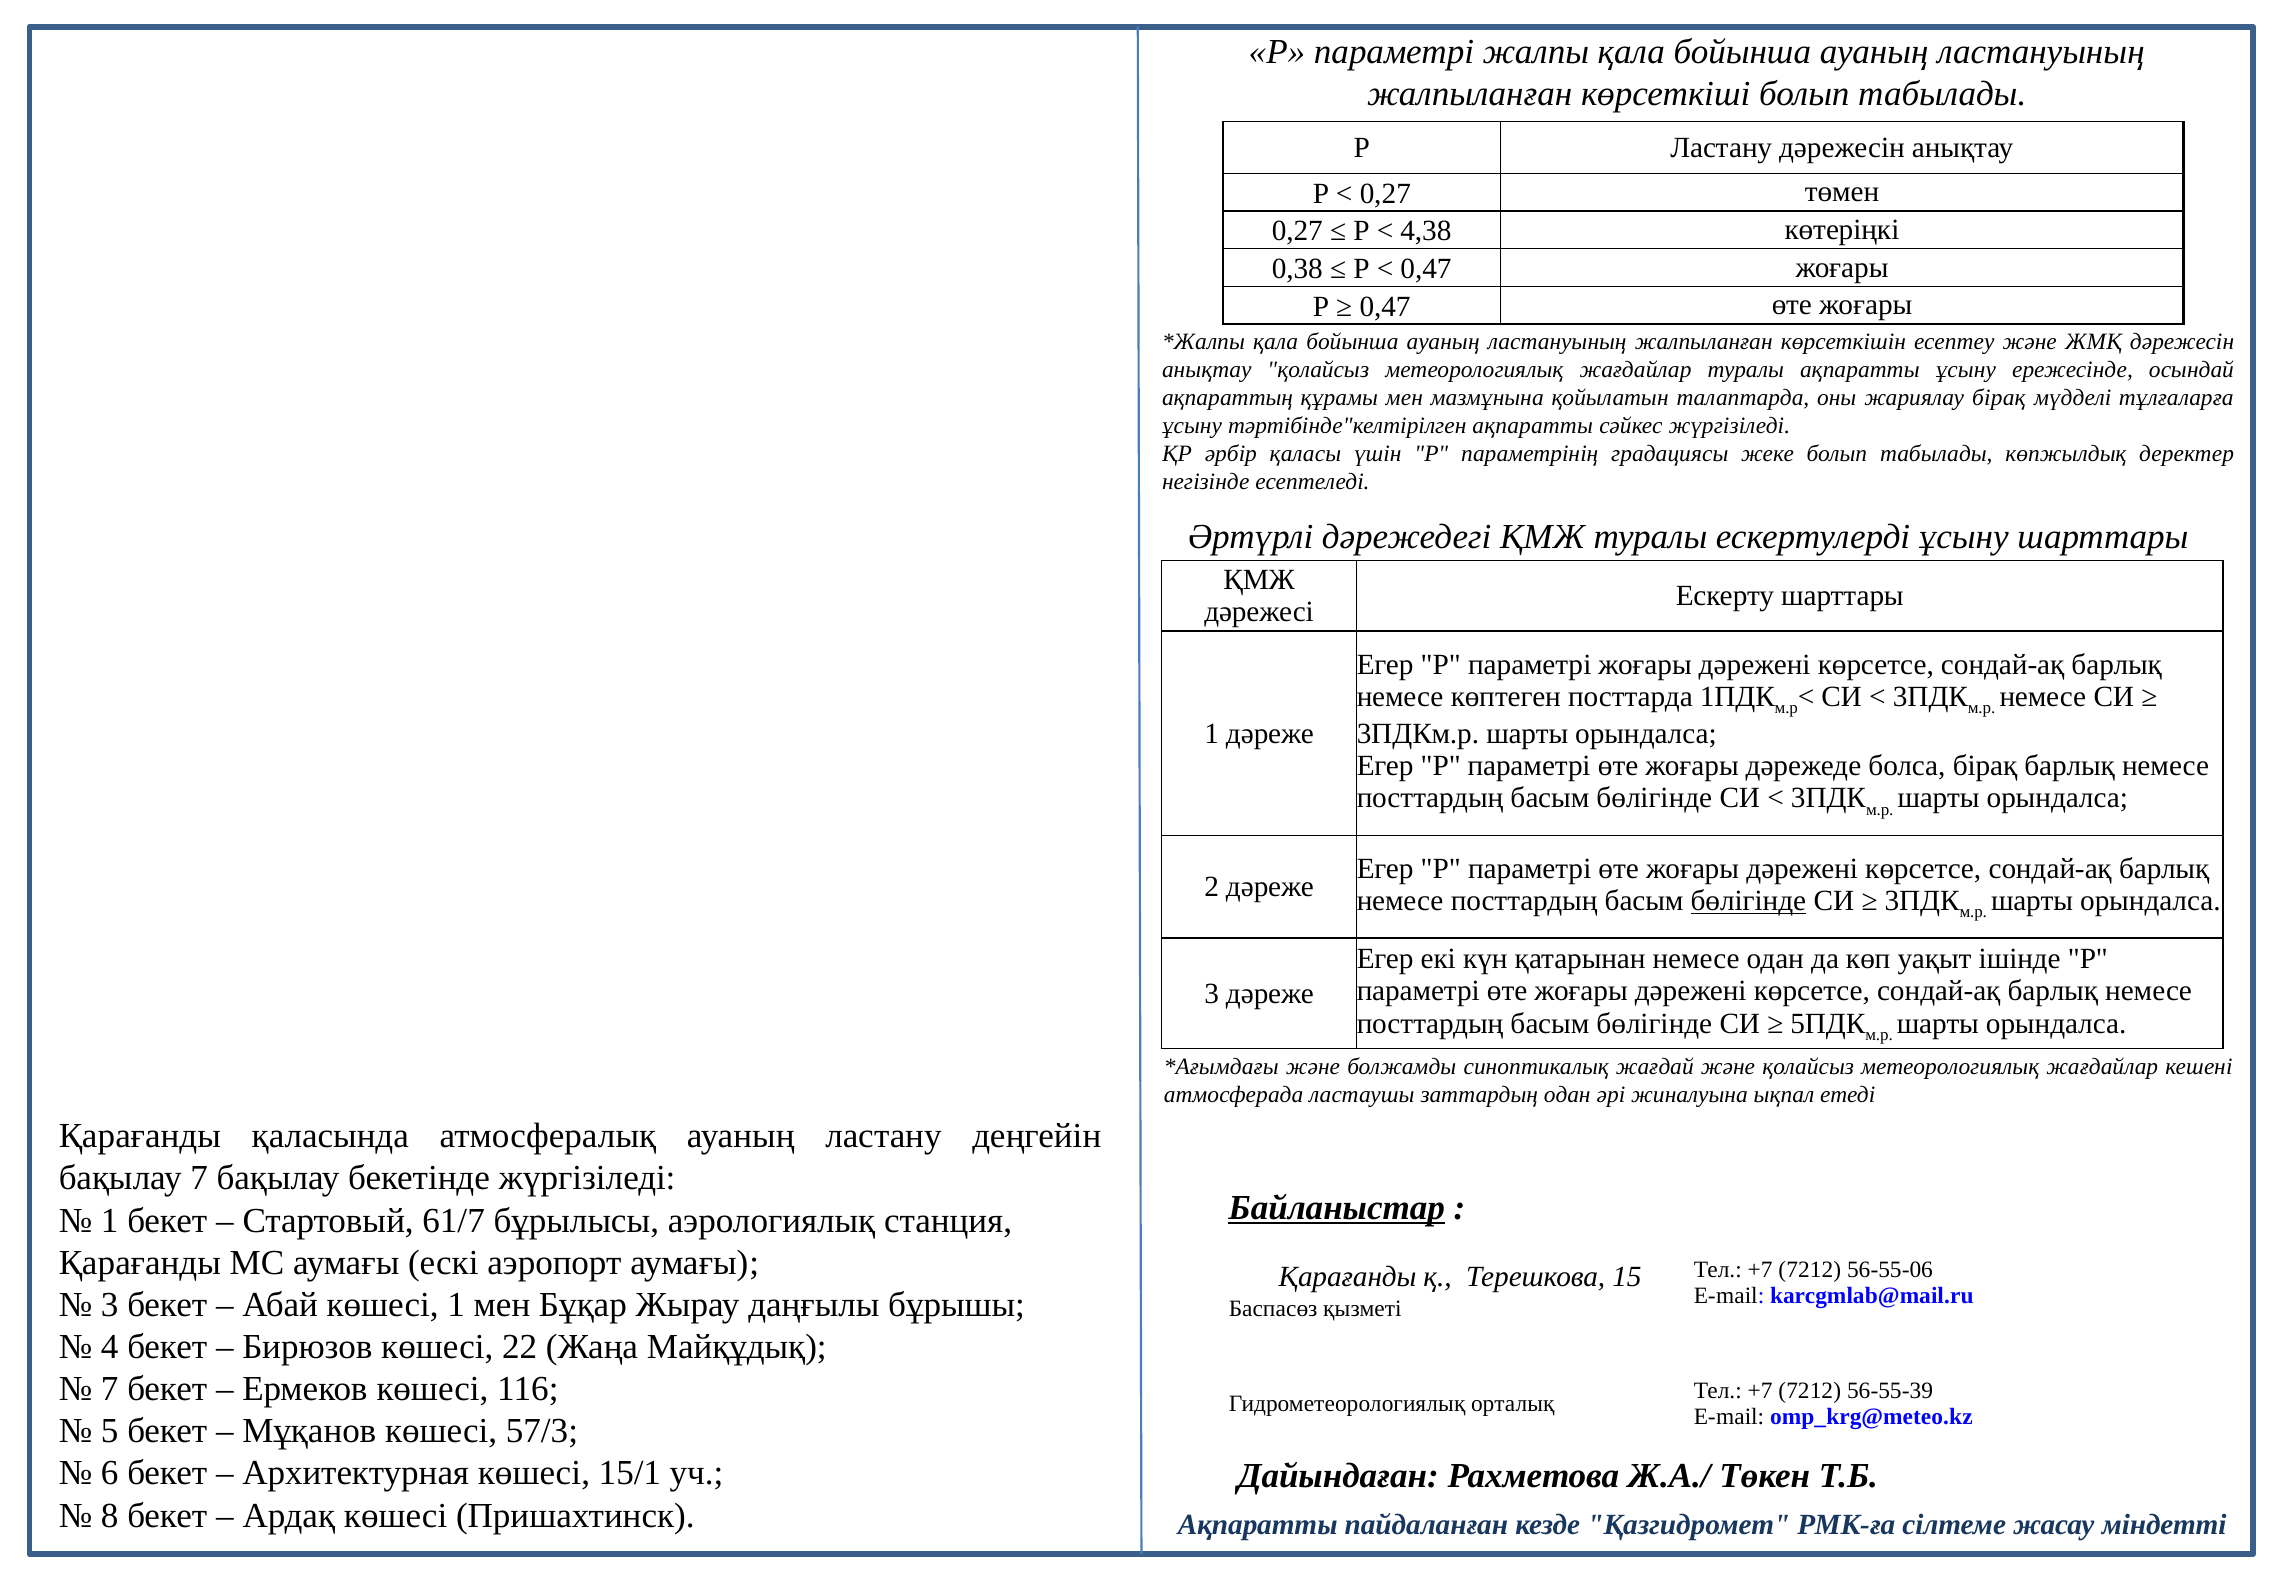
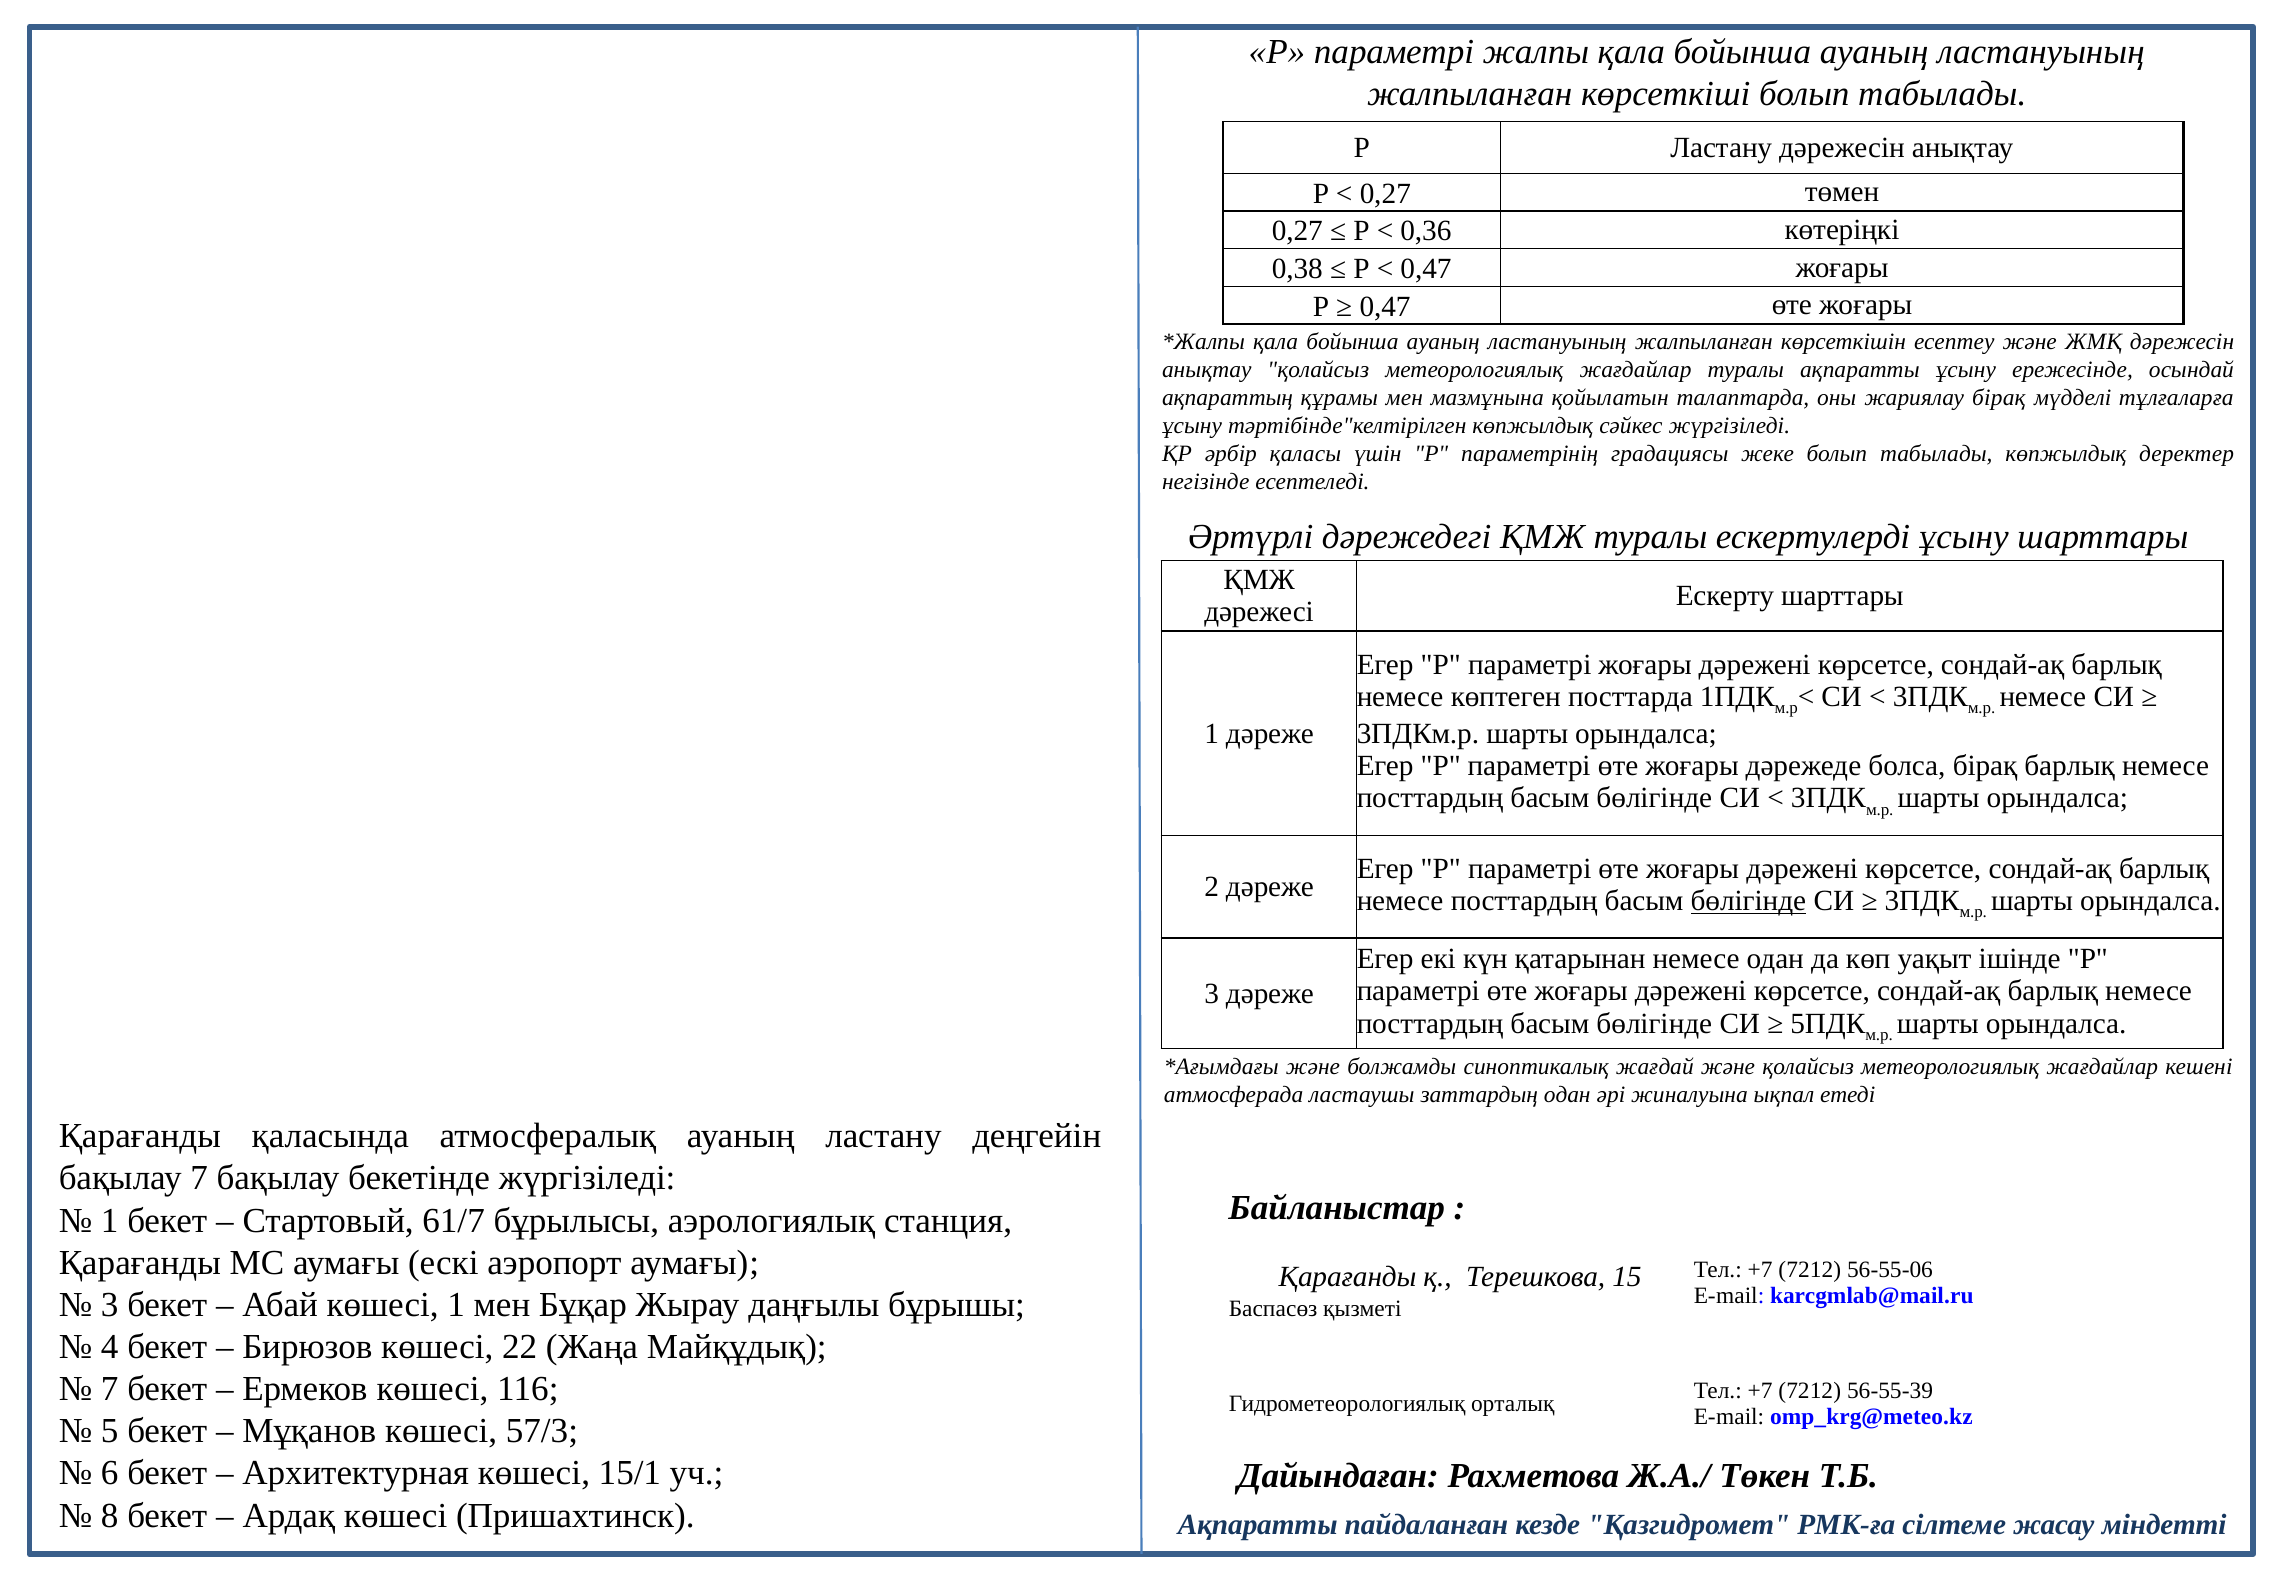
4,38: 4,38 -> 0,36 (1426, 231)
тәртібінде"келтірілген ақпаратты: ақпаратты -> көпжылдық (1533, 425)
Байланыстар underline: present -> none (1337, 1207)
